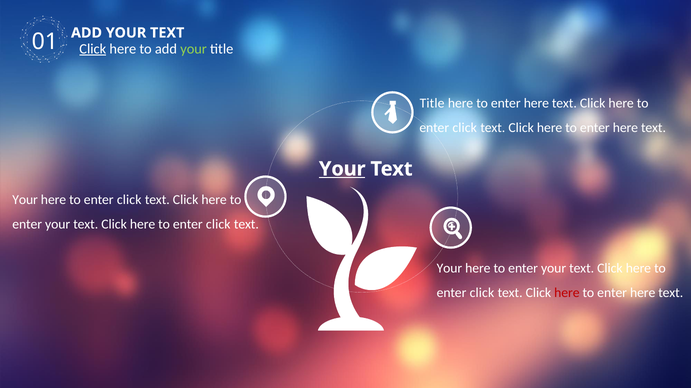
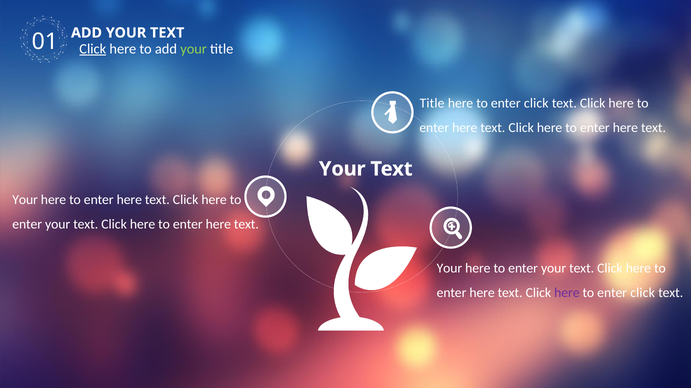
here: here -> click (536, 104)
click: click -> here (465, 128)
Your underline: present -> none (342, 169)
click: click -> here (129, 200)
click: click -> here (218, 225)
click: click -> here (482, 293)
here colour: red -> purple (567, 293)
here: here -> click (643, 293)
